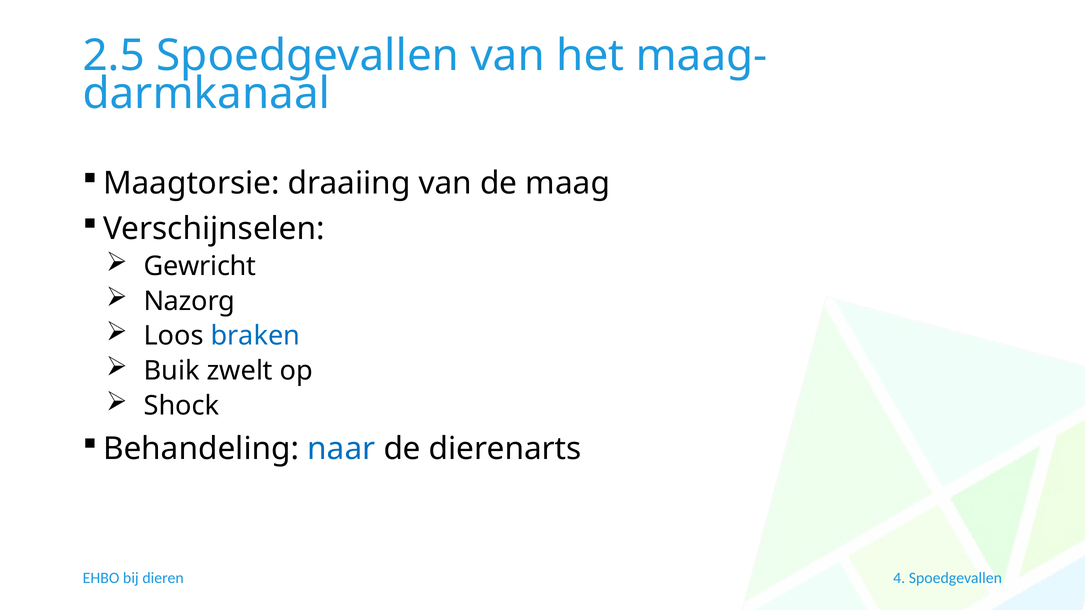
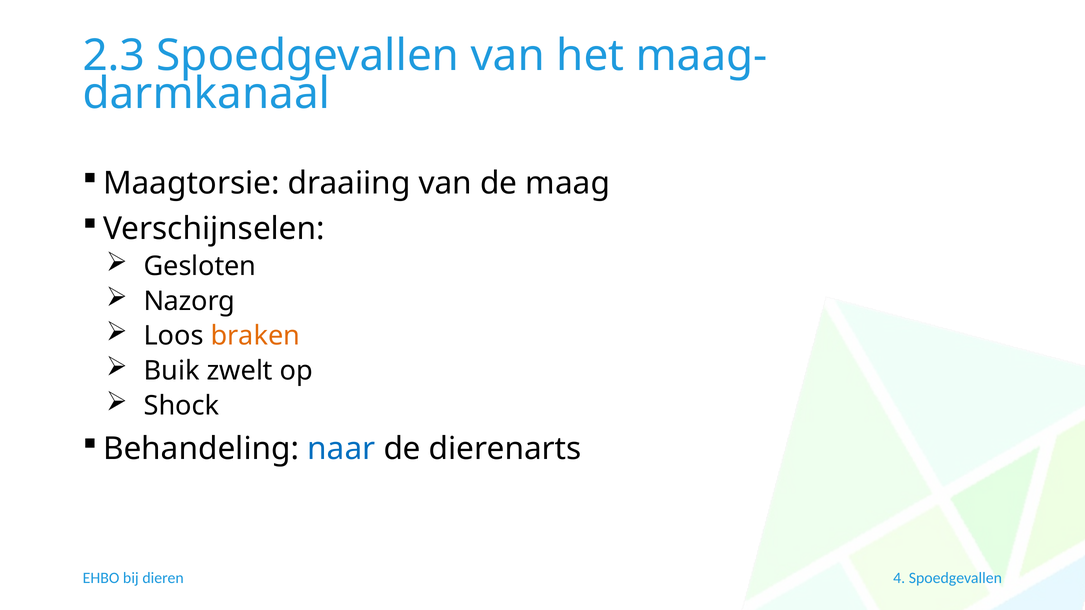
2.5: 2.5 -> 2.3 (114, 56)
Gewricht: Gewricht -> Gesloten (200, 266)
braken colour: blue -> orange (255, 336)
